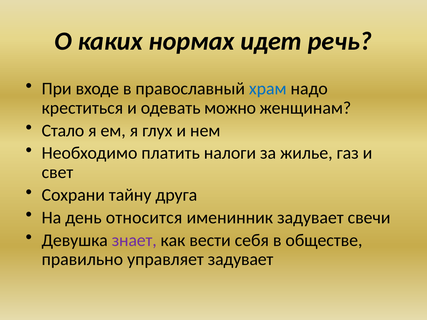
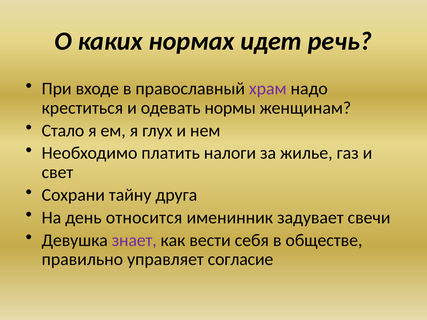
храм colour: blue -> purple (268, 89)
можно: можно -> нормы (230, 108)
управляет задувает: задувает -> согласие (241, 260)
